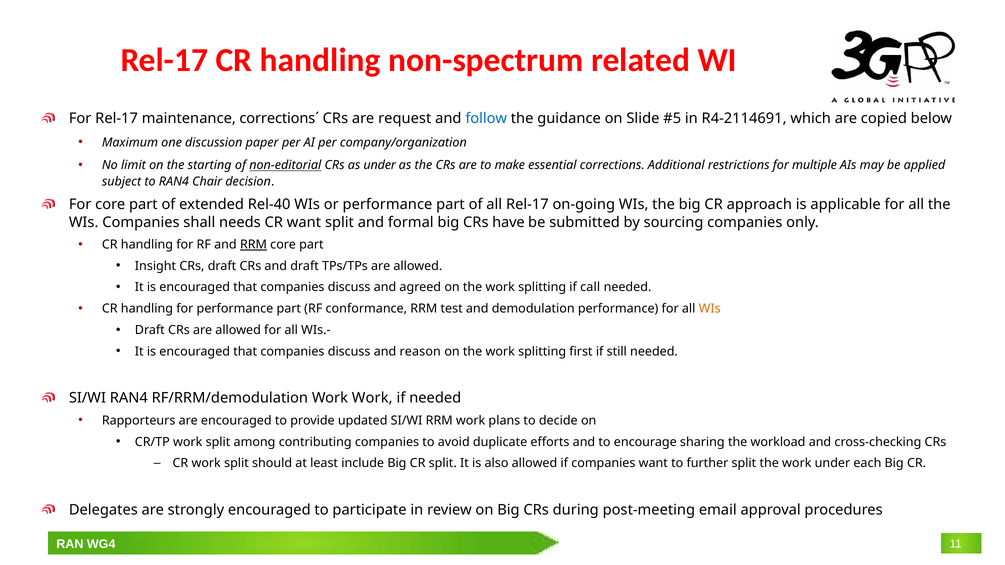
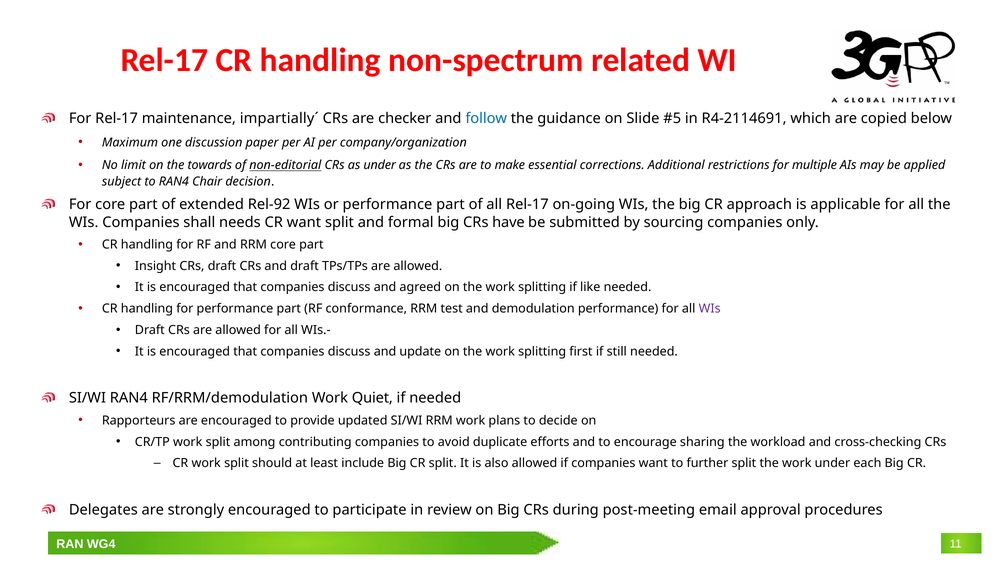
corrections´: corrections´ -> impartially´ (279, 119)
request: request -> checker (405, 119)
starting: starting -> towards (210, 165)
Rel-40: Rel-40 -> Rel-92 (269, 205)
RRM underline: present -> none (253, 245)
call: call -> like (590, 288)
WIs colour: orange -> purple (710, 309)
reason: reason -> update (420, 352)
Work Work: Work -> Quiet (372, 398)
